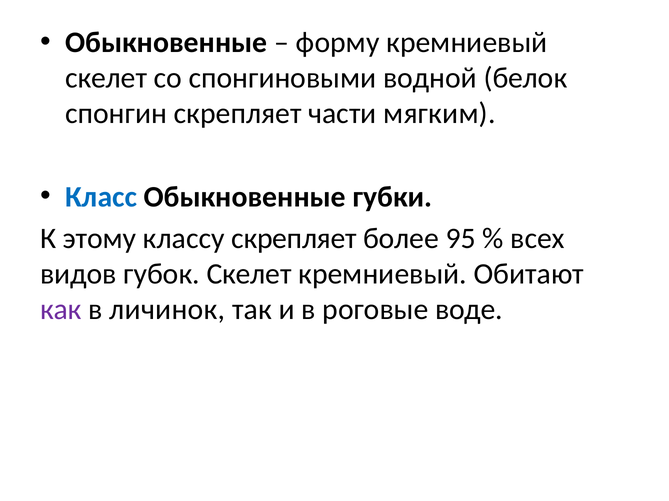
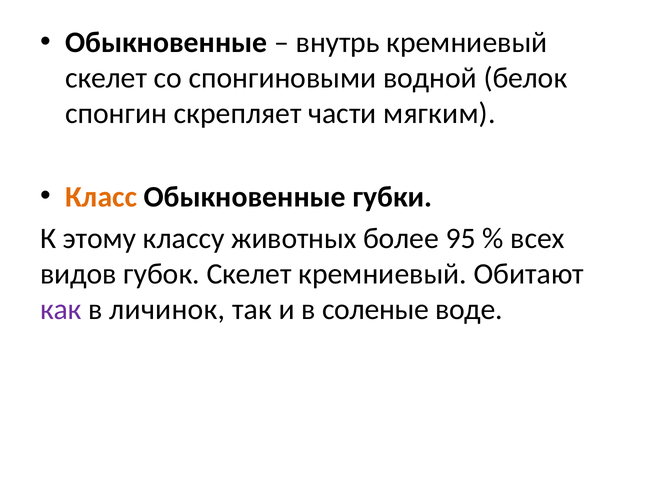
форму: форму -> внутрь (338, 42)
Класс colour: blue -> orange (101, 197)
классу скрепляет: скрепляет -> животных (294, 239)
роговые: роговые -> соленые (376, 310)
